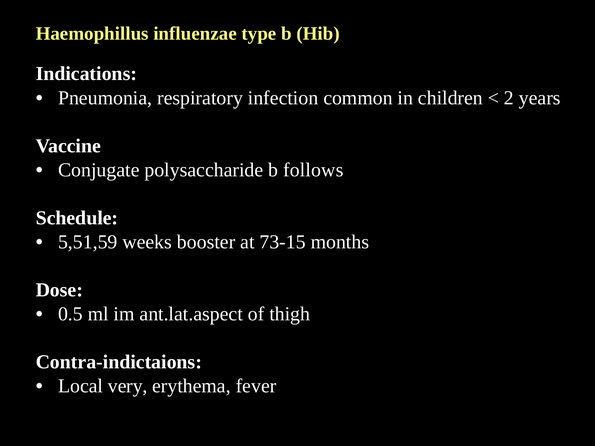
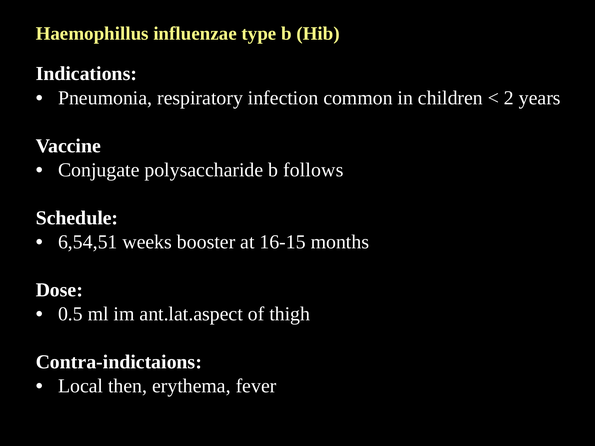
5,51,59: 5,51,59 -> 6,54,51 (88, 242)
73-15: 73-15 -> 16-15 (283, 242)
very: very -> then (128, 386)
